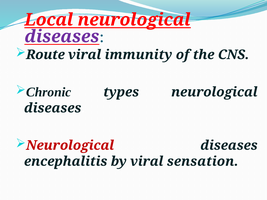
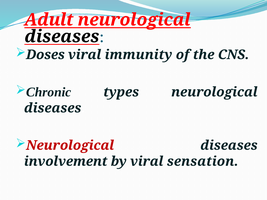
Local: Local -> Adult (49, 20)
diseases colour: purple -> black (62, 37)
Route: Route -> Doses (45, 55)
encephalitis: encephalitis -> involvement (66, 162)
